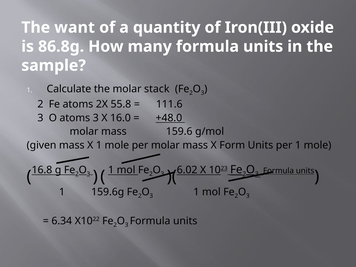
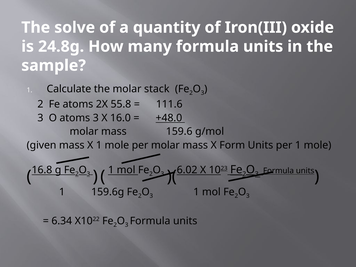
want: want -> solve (75, 27)
86.8g: 86.8g -> 24.8g (61, 46)
